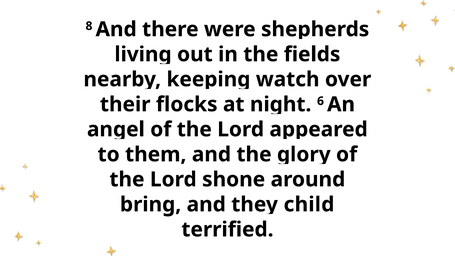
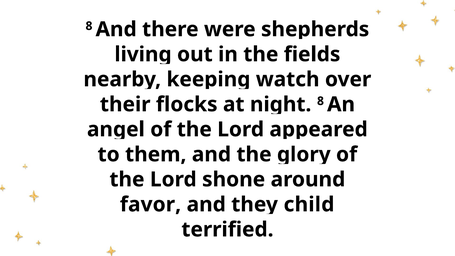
6: 6 -> 8 (320, 101)
bring: bring -> favor (150, 204)
